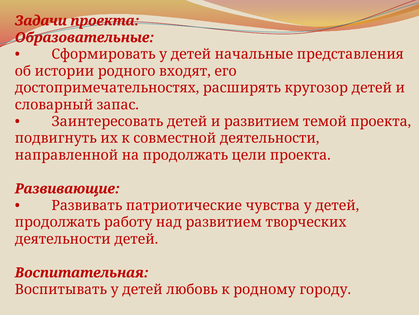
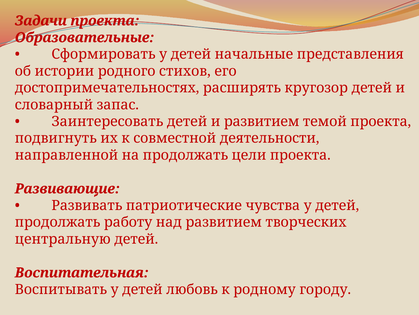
входят: входят -> стихов (185, 71)
деятельности: деятельности -> центральную (63, 239)
